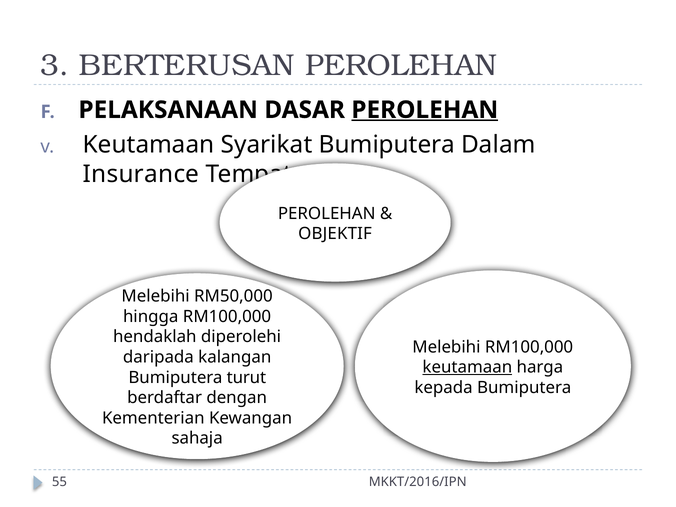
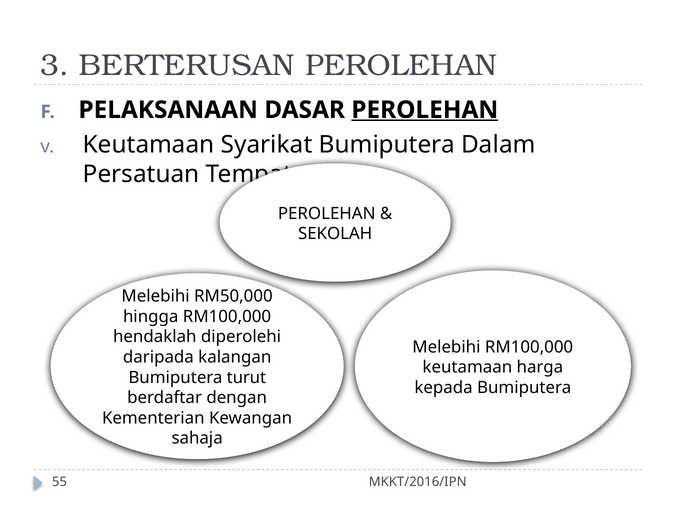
Insurance: Insurance -> Persatuan (141, 174)
OBJEKTIF: OBJEKTIF -> SEKOLAH (335, 234)
keutamaan underline: present -> none (467, 367)
